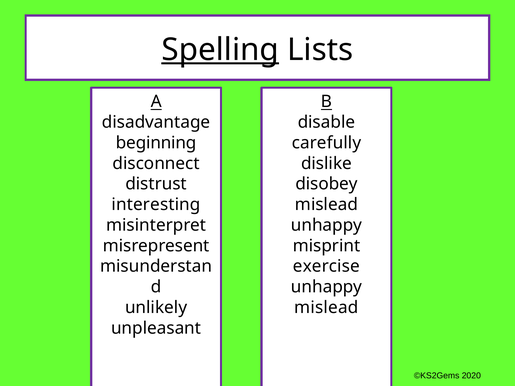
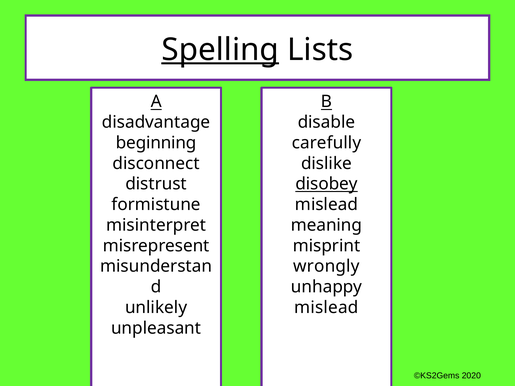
disobey underline: none -> present (326, 184)
interesting: interesting -> formistune (156, 205)
unhappy: unhappy -> meaning (326, 225)
exercise: exercise -> wrongly (326, 266)
